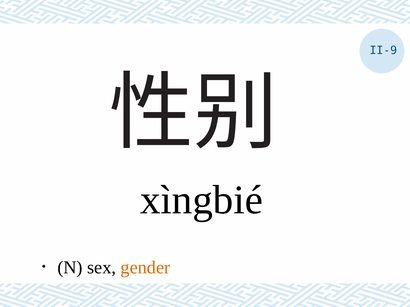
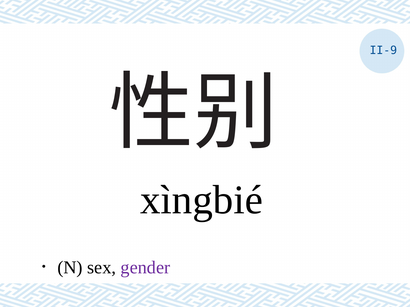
gender colour: orange -> purple (145, 268)
